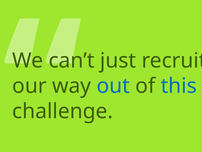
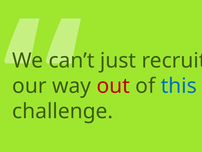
out colour: blue -> red (113, 86)
